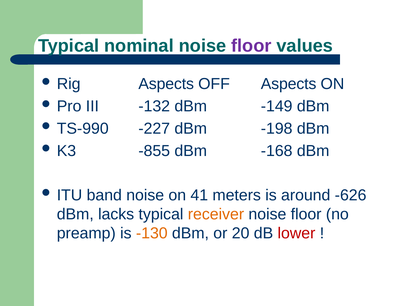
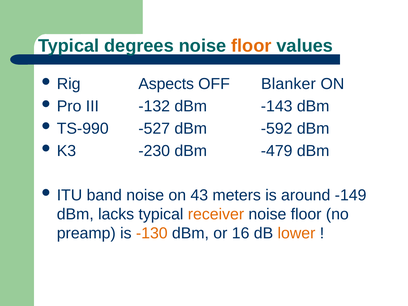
nominal: nominal -> degrees (139, 46)
floor colour: purple -> orange (251, 46)
OFF Aspects: Aspects -> Blanker (288, 84)
-149: -149 -> -143 (277, 106)
-227: -227 -> -527 (154, 129)
-198: -198 -> -592 (277, 129)
-855: -855 -> -230 (154, 151)
-168: -168 -> -479 (277, 151)
41: 41 -> 43 (199, 195)
-626: -626 -> -149 (351, 195)
20: 20 -> 16 (241, 233)
lower colour: red -> orange (296, 233)
